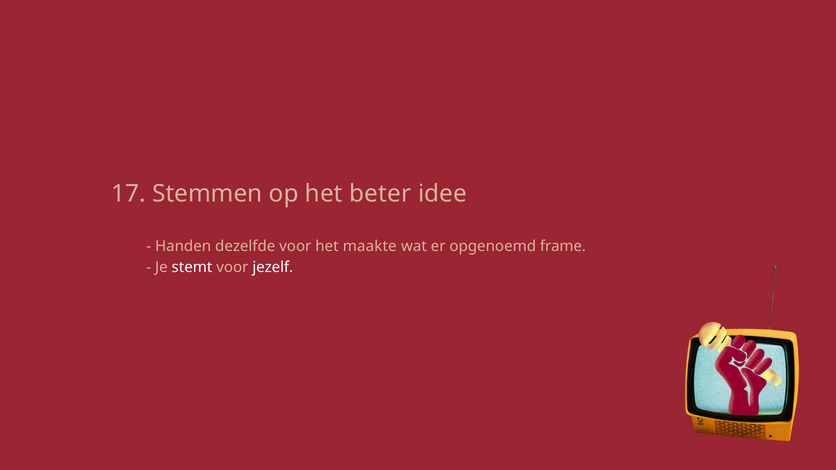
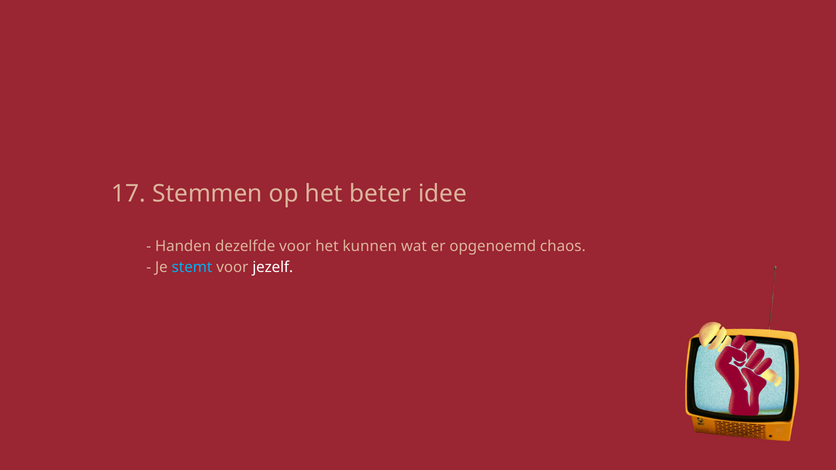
maakte: maakte -> kunnen (370, 246)
frame: frame -> chaos (563, 246)
stemt colour: white -> light blue (192, 267)
